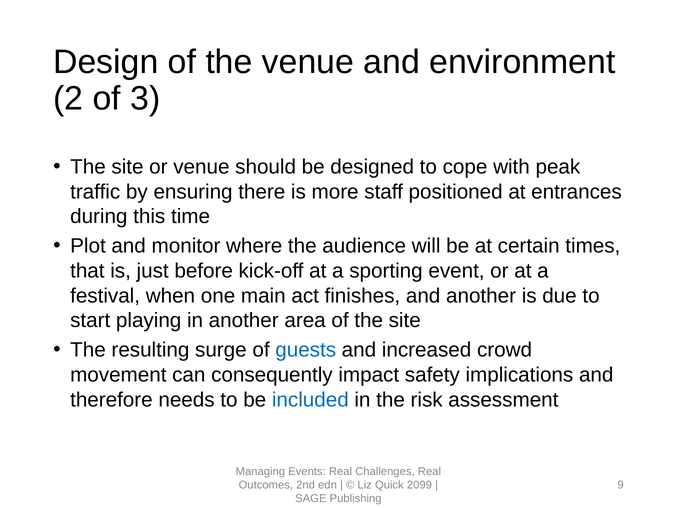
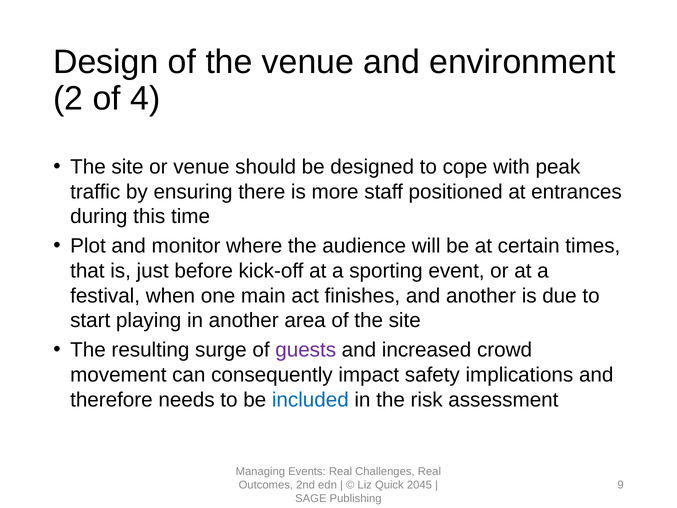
3: 3 -> 4 (145, 99)
guests colour: blue -> purple (306, 350)
2099: 2099 -> 2045 (419, 485)
